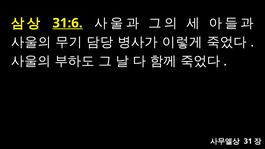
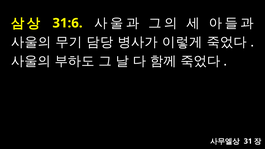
31:6 underline: present -> none (67, 23)
